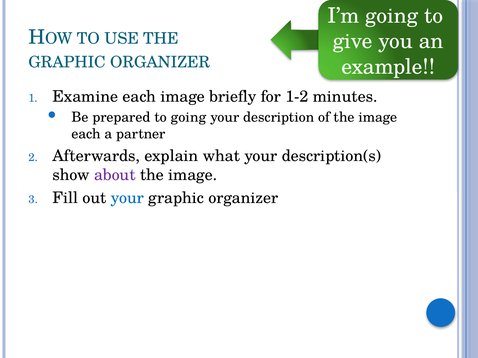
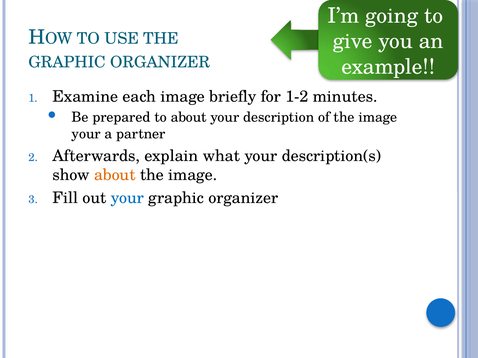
to going: going -> about (189, 117)
each: each -> your (86, 134)
about colour: purple -> orange (115, 175)
